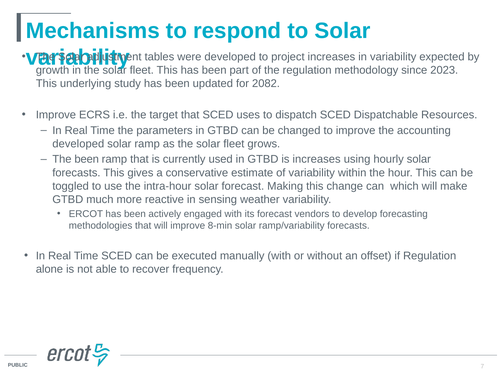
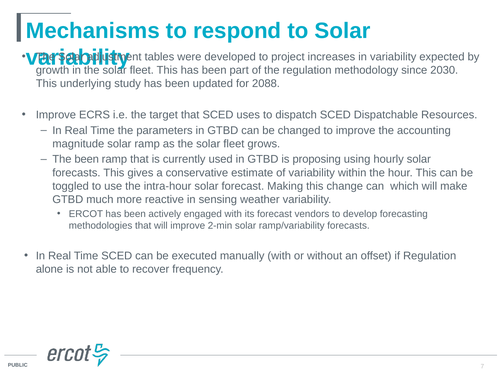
2023: 2023 -> 2030 (444, 70)
2082: 2082 -> 2088 (266, 84)
developed: developed -> magnitude (78, 144)
is increases: increases -> proposing (317, 160)
8-min: 8-min -> 2-min (220, 226)
